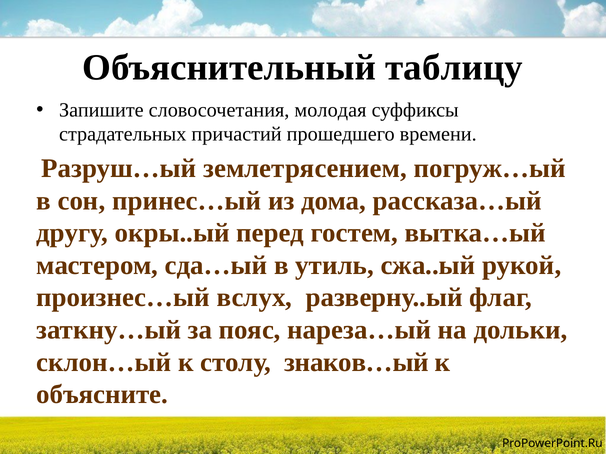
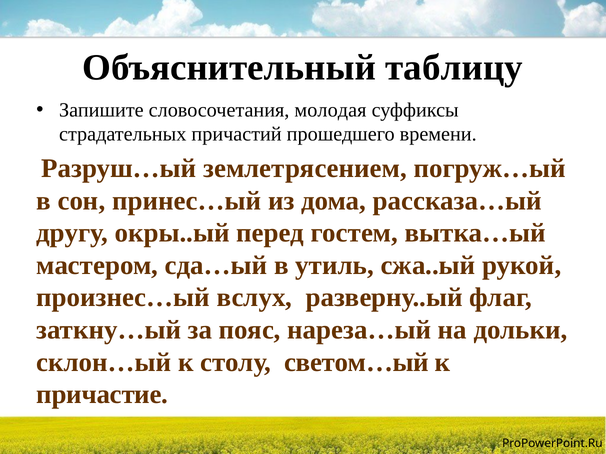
знаков…ый: знаков…ый -> светом…ый (357, 363)
объясните: объясните -> причастие (102, 395)
